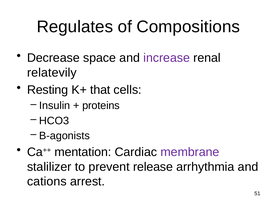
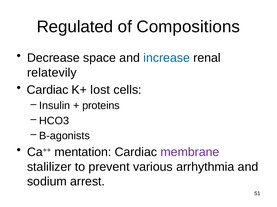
Regulates: Regulates -> Regulated (75, 27)
increase colour: purple -> blue (167, 58)
Resting: Resting -> Cardiac (48, 90)
that: that -> lost (100, 90)
release: release -> various (153, 167)
cations: cations -> sodium (47, 182)
